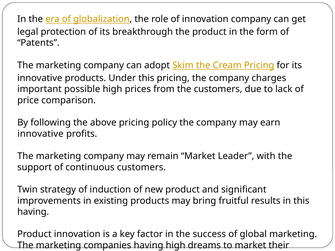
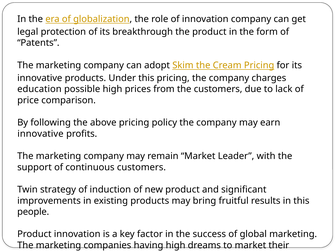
important: important -> education (39, 89)
having: having -> people (33, 212)
